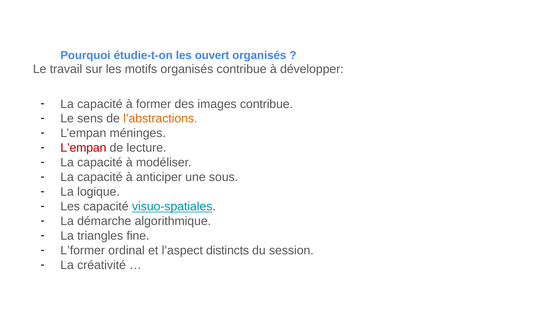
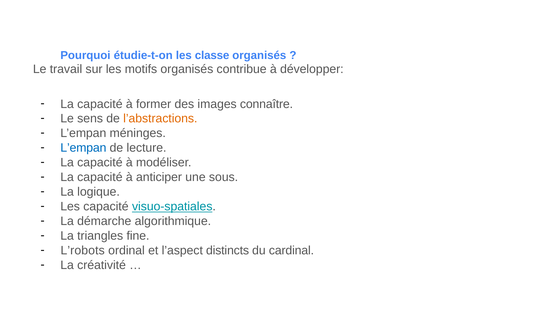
ouvert: ouvert -> classe (212, 55)
images contribue: contribue -> connaître (266, 104)
L’empan colour: red -> blue (83, 148)
L’former: L’former -> L’robots (83, 250)
session: session -> cardinal (291, 250)
